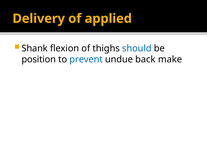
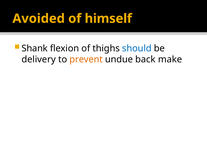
Delivery: Delivery -> Avoided (39, 19)
applied: applied -> himself (108, 19)
position: position -> delivery (39, 59)
prevent colour: blue -> orange (86, 59)
